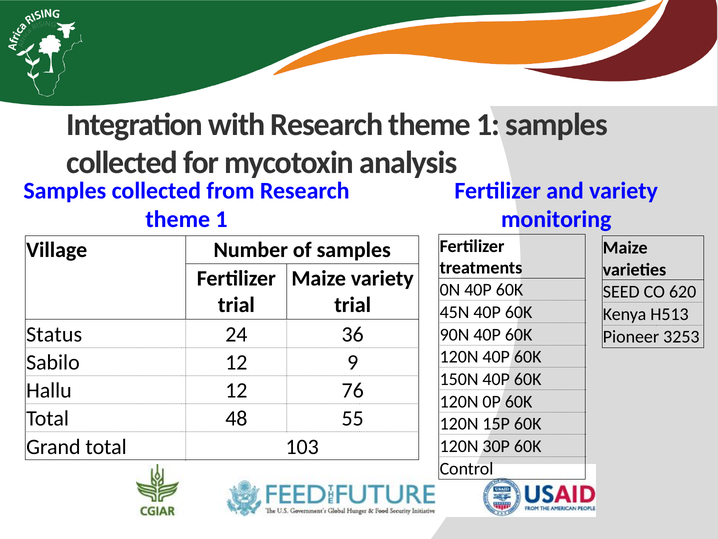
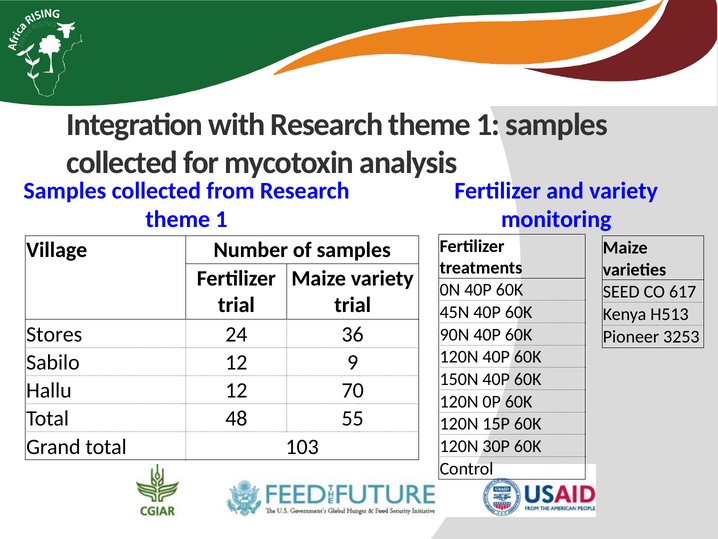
620: 620 -> 617 (683, 291)
Status: Status -> Stores (54, 334)
76: 76 -> 70 (353, 390)
